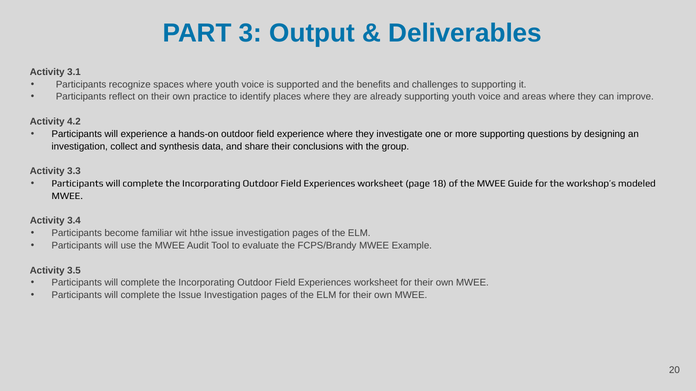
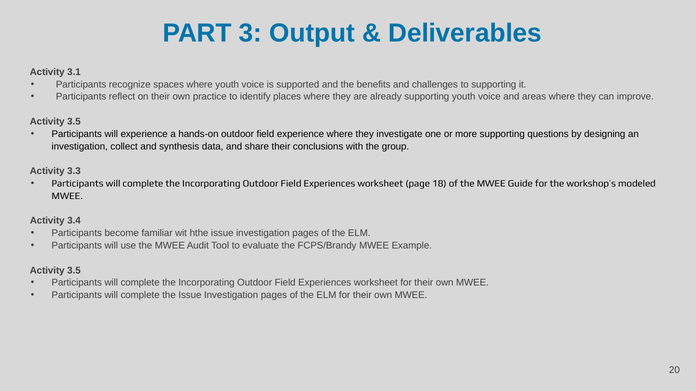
4.2: 4.2 -> 3.5 (74, 122)
